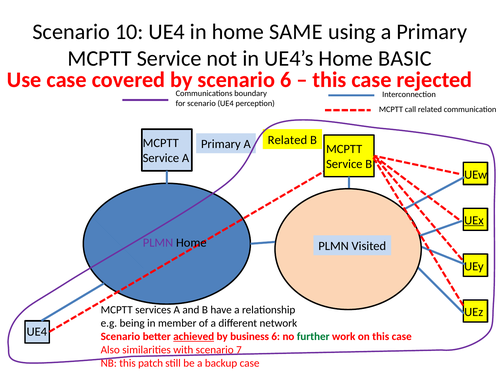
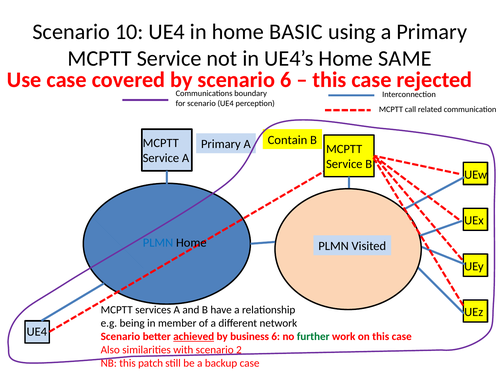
SAME: SAME -> BASIC (296, 32)
BASIC: BASIC -> SAME (405, 59)
Related: Related -> Contain (287, 140)
UEx underline: present -> none (474, 220)
PLMN colour: purple -> blue (158, 243)
7: 7 -> 2 (239, 350)
